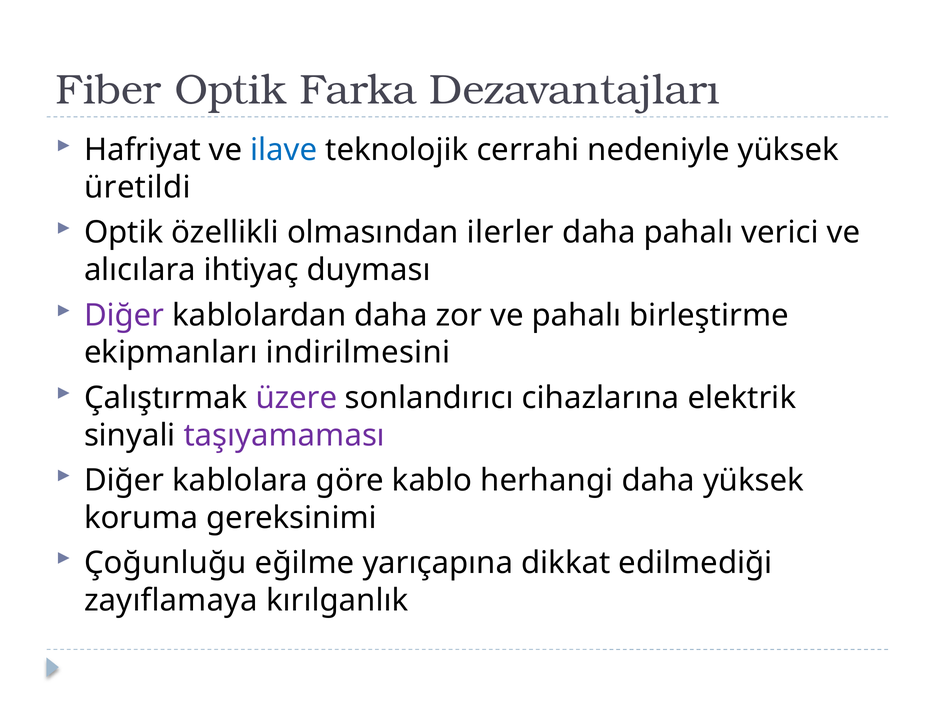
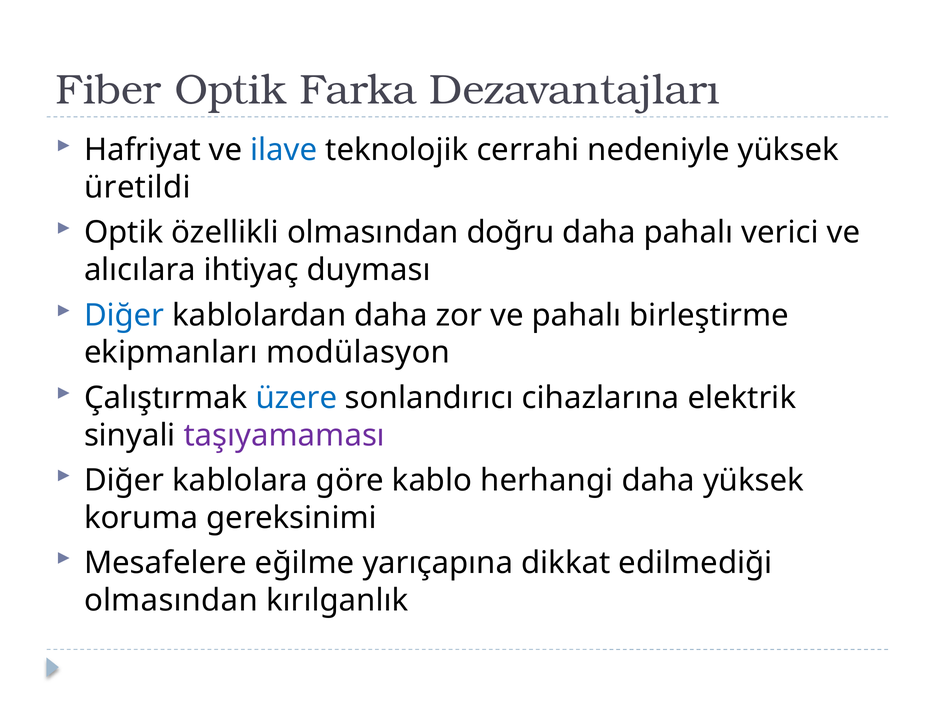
ilerler: ilerler -> doğru (511, 233)
Diğer colour: purple -> blue (124, 315)
indirilmesini: indirilmesini -> modülasyon (358, 353)
üzere colour: purple -> blue (296, 398)
Çoğunluğu: Çoğunluğu -> Mesafelere (165, 563)
zayıflamaya: zayıflamaya -> olmasından (171, 601)
